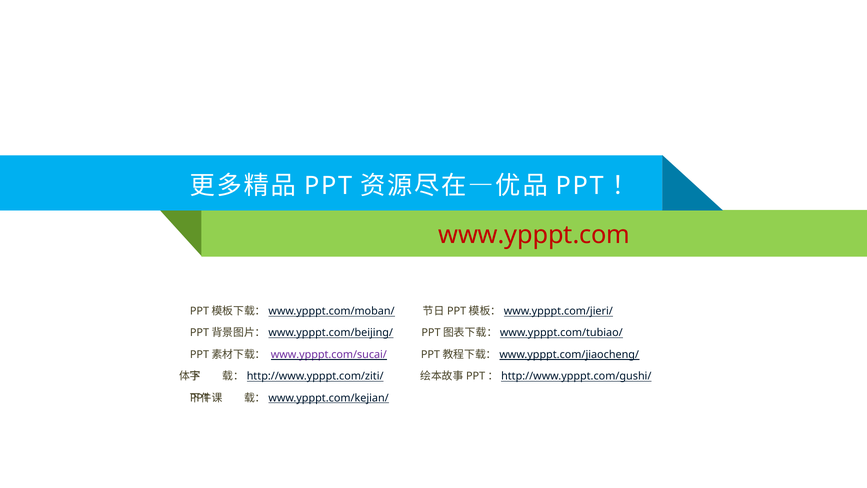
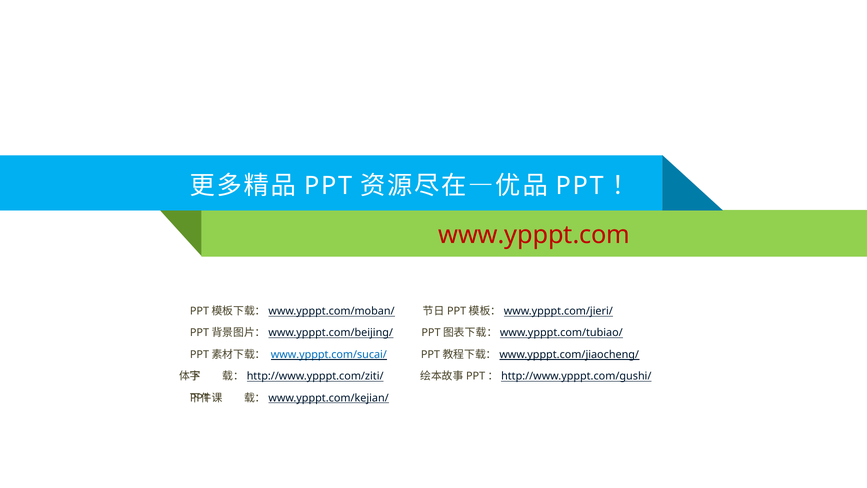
www.ypppt.com/sucai/ colour: purple -> blue (329, 354)
